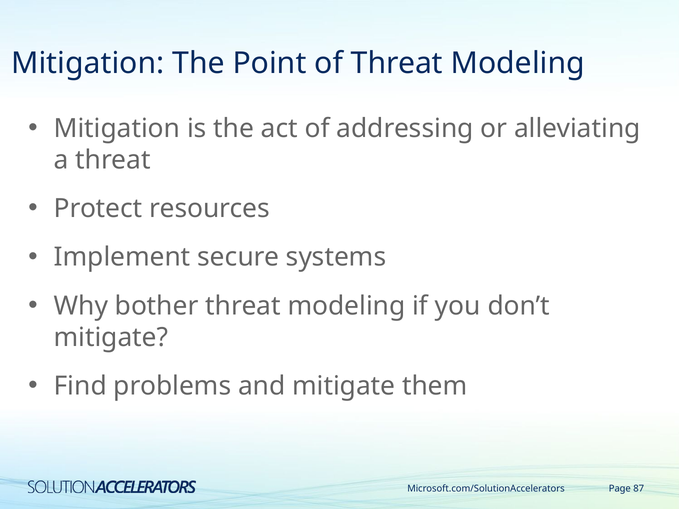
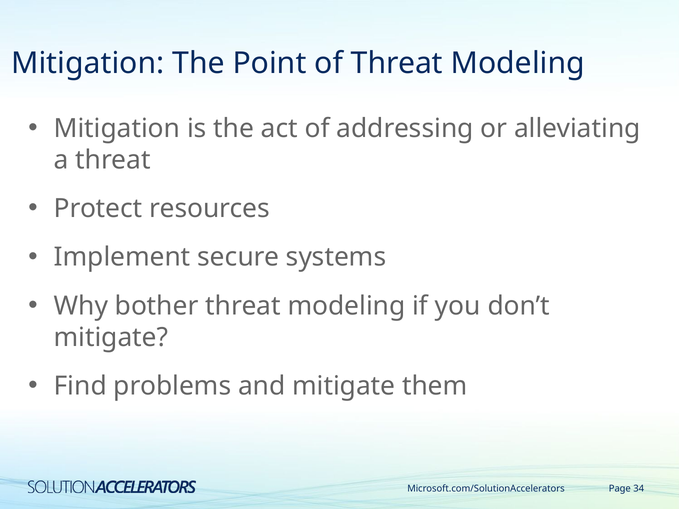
87: 87 -> 34 (639, 489)
